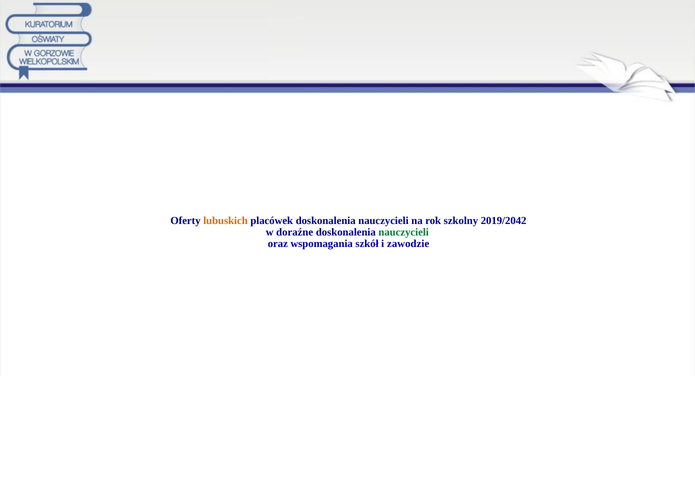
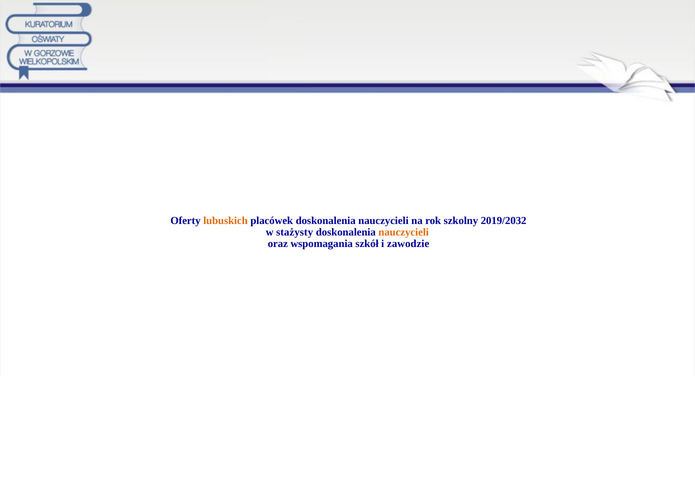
2019/2042: 2019/2042 -> 2019/2032 (504, 221)
doraźne: doraźne -> stażysty (295, 232)
nauczycieli colour: green -> orange (404, 232)
